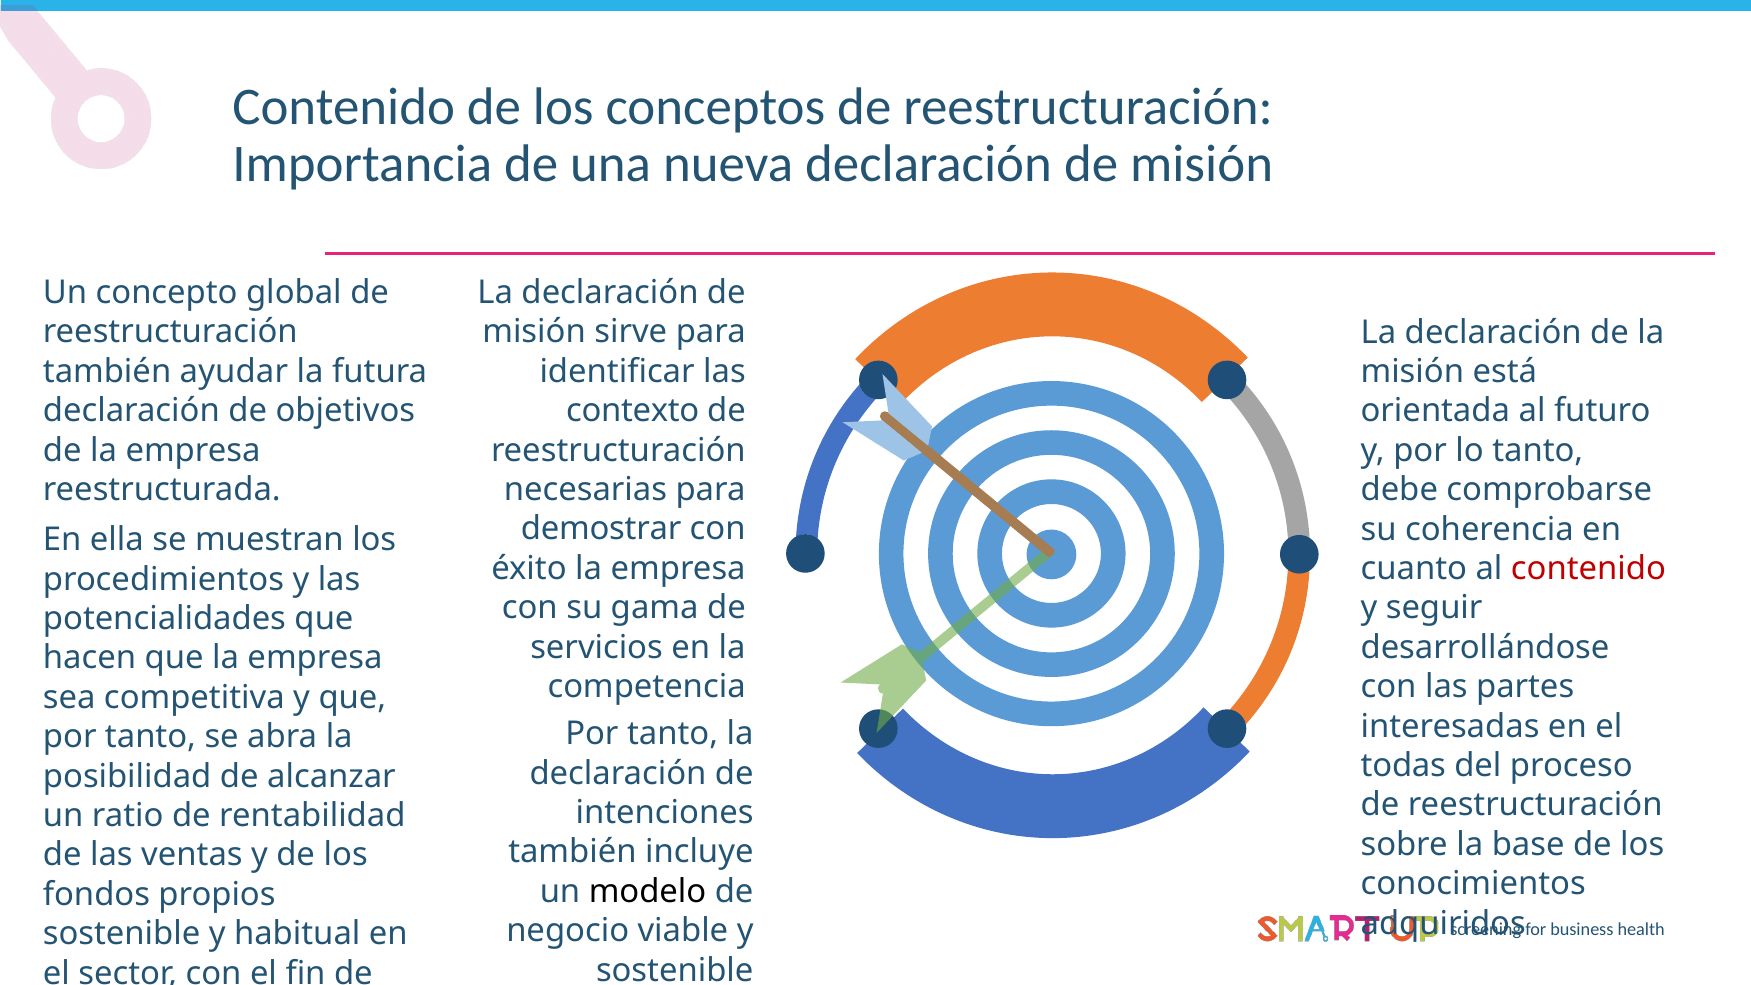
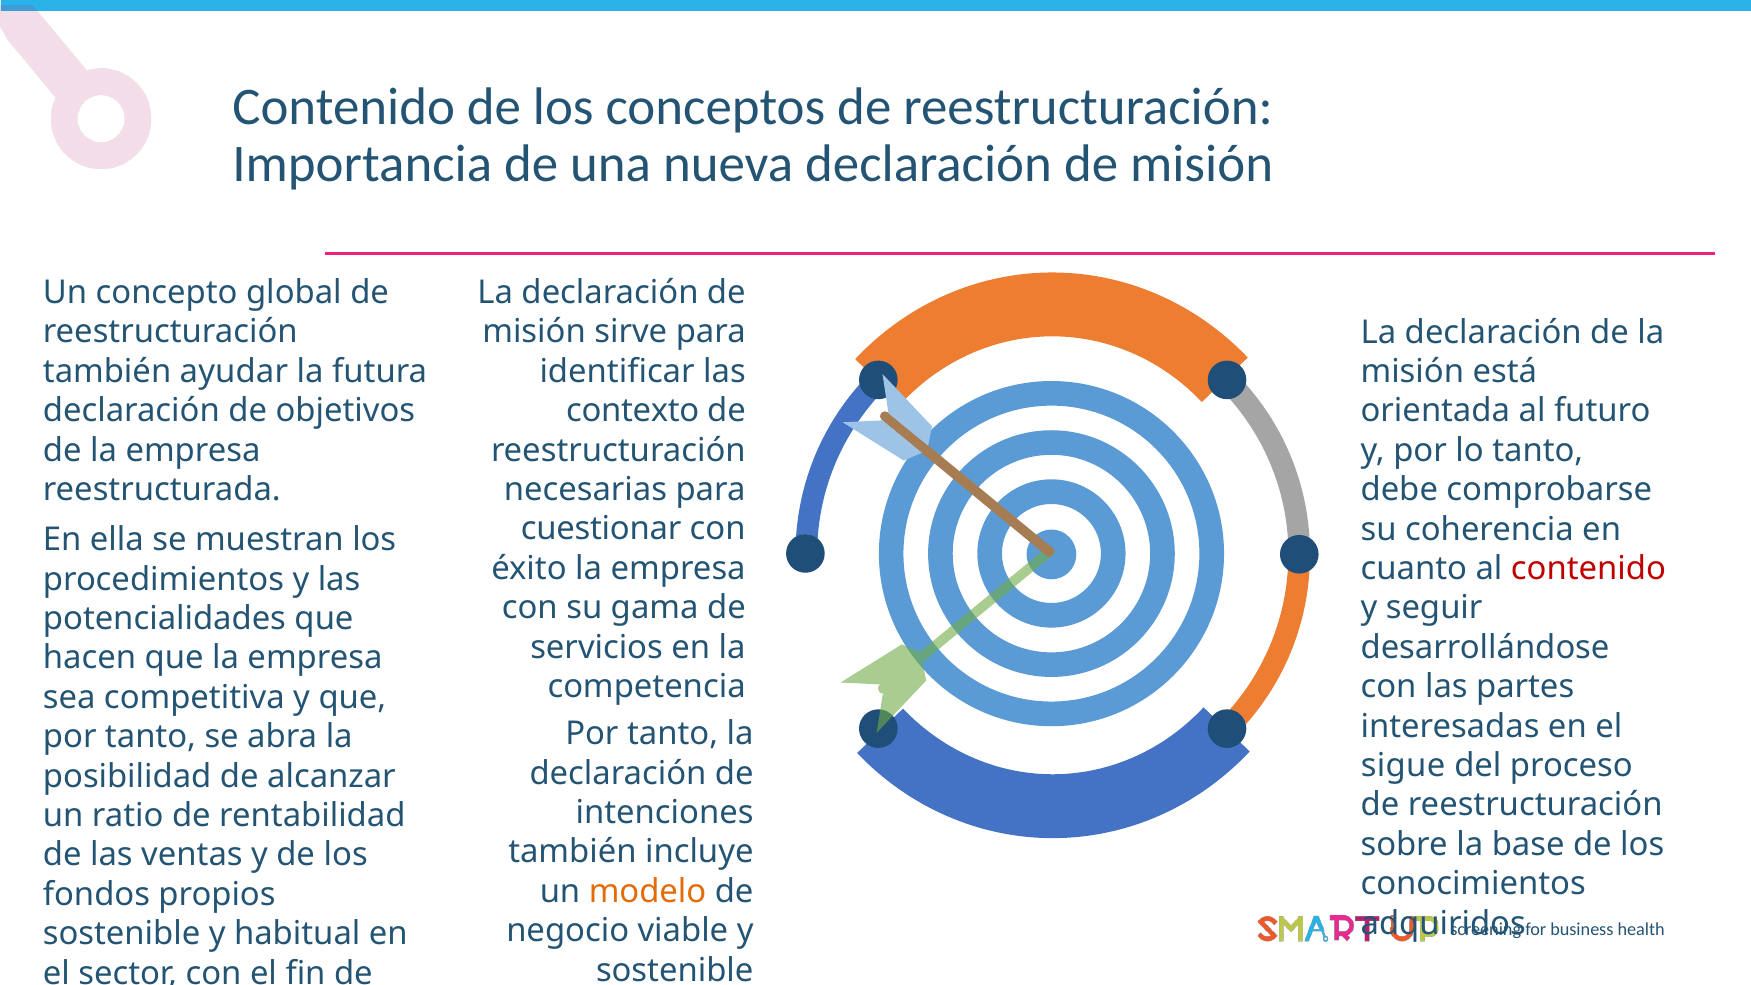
demostrar: demostrar -> cuestionar (601, 529)
todas: todas -> sigue (1403, 766)
modelo colour: black -> orange (648, 891)
